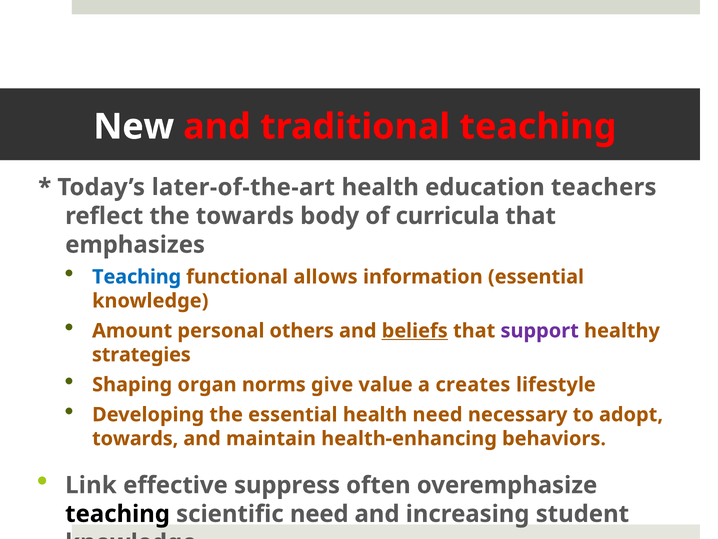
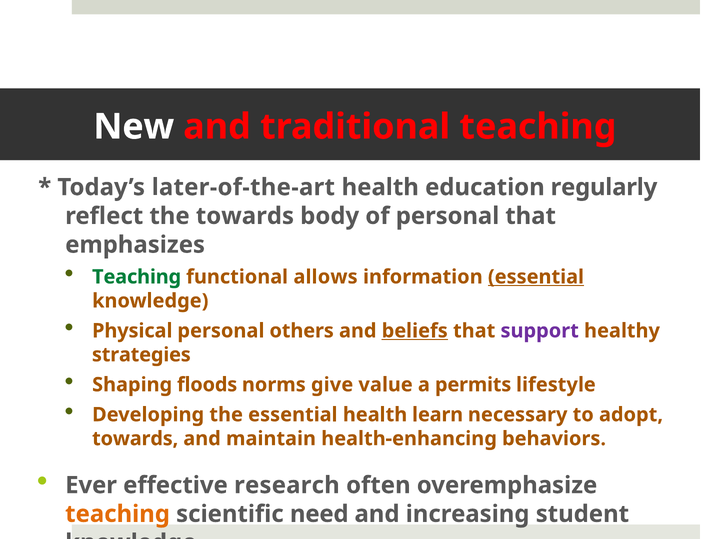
teachers: teachers -> regularly (604, 187)
of curricula: curricula -> personal (448, 216)
Teaching colour: blue -> green (137, 277)
essential underline: none -> present (536, 277)
Amount: Amount -> Physical (132, 330)
organ: organ -> floods (207, 384)
creates: creates -> permits (473, 384)
health need: need -> learn (438, 414)
Link: Link -> Ever (91, 485)
suppress: suppress -> research (287, 485)
teaching colour: black -> orange (118, 514)
